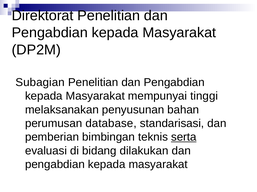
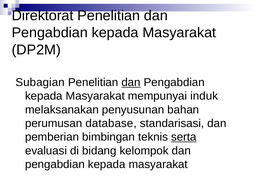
dan underline: none -> present (131, 83)
tinggi: tinggi -> induk (204, 96)
dilakukan: dilakukan -> kelompok (144, 151)
